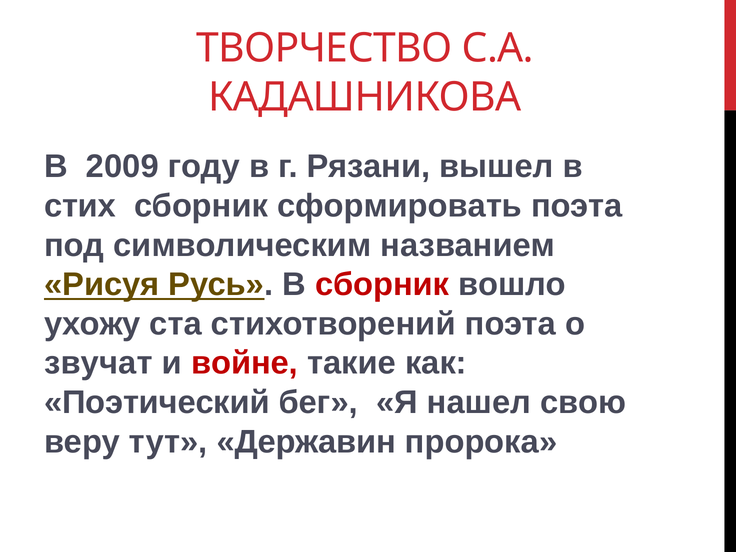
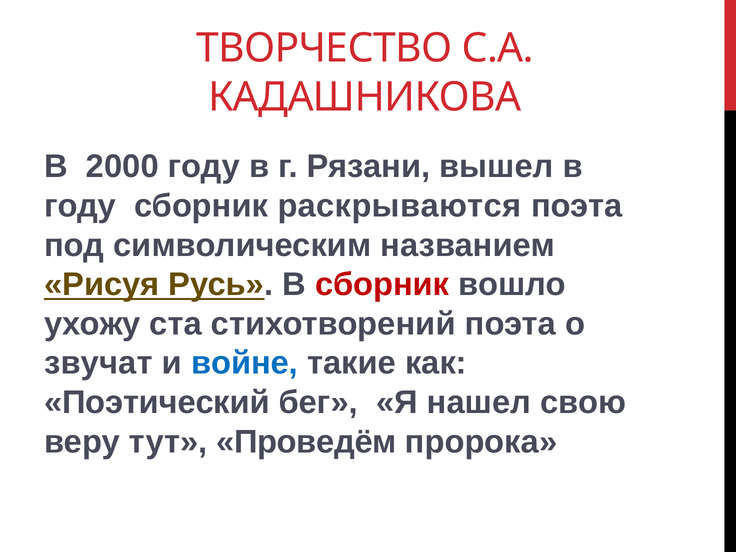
2009: 2009 -> 2000 (122, 167)
стих: стих -> году (80, 206)
сформировать: сформировать -> раскрываются (399, 206)
войне colour: red -> blue (245, 363)
Державин: Державин -> Проведём (306, 442)
